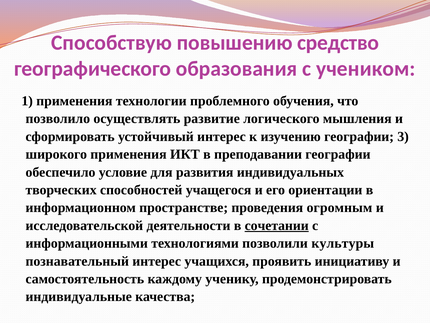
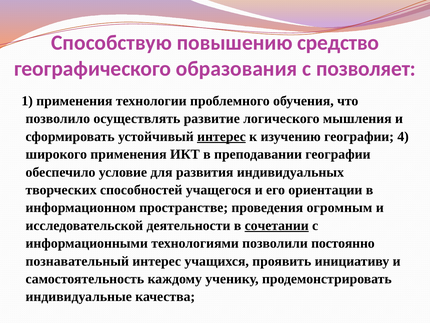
учеником: учеником -> позволяет (366, 69)
интерес underline: none -> present (221, 136)
3: 3 -> 4 (403, 136)
культуры: культуры -> постоянно (343, 243)
